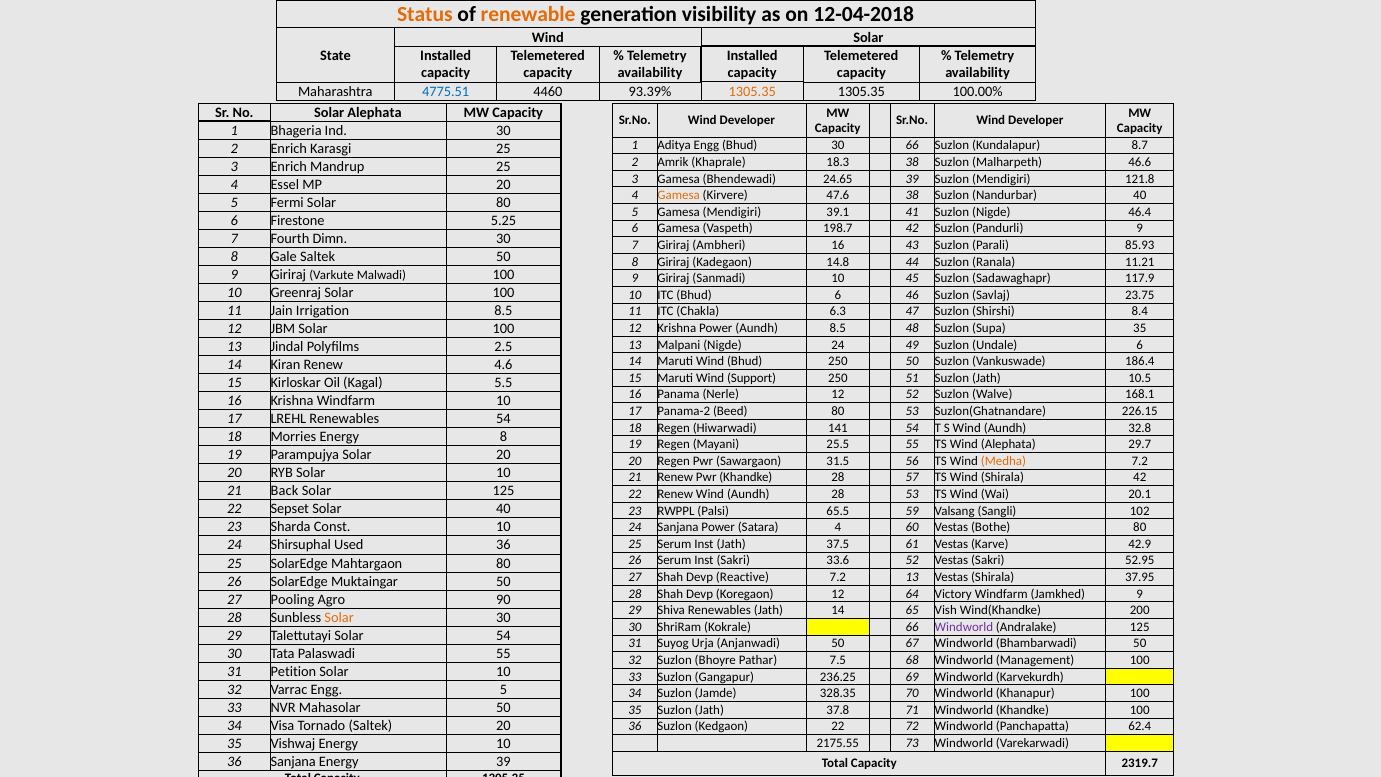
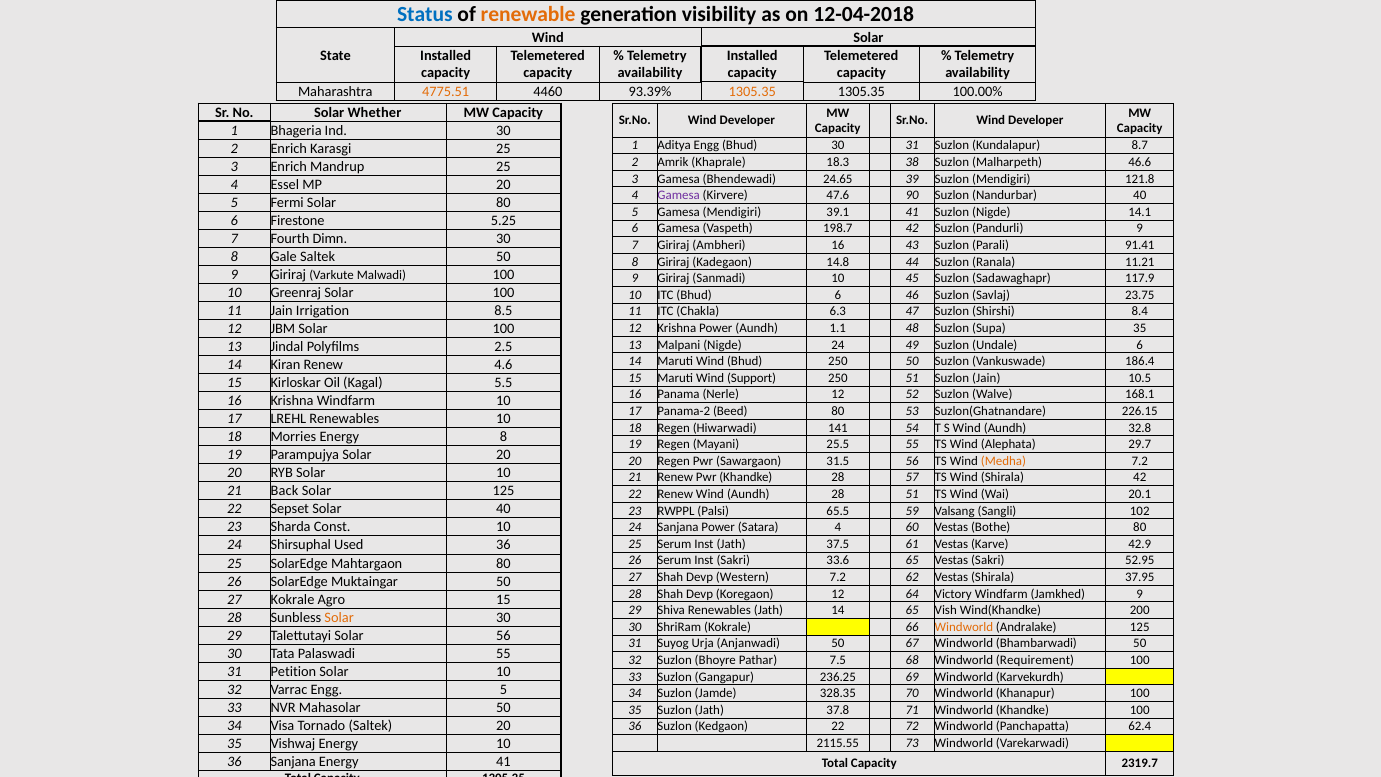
Status colour: orange -> blue (425, 14)
4775.51 colour: blue -> orange (446, 92)
Solar Alephata: Alephata -> Whether (374, 113)
30 66: 66 -> 31 (912, 145)
Gamesa colour: orange -> purple (679, 195)
47.6 38: 38 -> 90 (912, 195)
46.4: 46.4 -> 14.1 (1140, 212)
85.93: 85.93 -> 91.41 (1140, 245)
Aundh 8.5: 8.5 -> 1.1 (838, 328)
51 Suzlon Jath: Jath -> Jain (986, 378)
Renewables 54: 54 -> 10 (503, 419)
28 53: 53 -> 51 (912, 494)
33.6 52: 52 -> 65 (912, 560)
Reactive: Reactive -> Western (743, 577)
7.2 13: 13 -> 62 (912, 577)
27 Pooling: Pooling -> Kokrale (292, 599)
Agro 90: 90 -> 15 (503, 599)
Windworld colour: purple -> orange (964, 627)
Solar 54: 54 -> 56 (503, 635)
Management: Management -> Requirement (1035, 660)
2175.55: 2175.55 -> 2115.55 (838, 743)
Energy 39: 39 -> 41 (503, 761)
